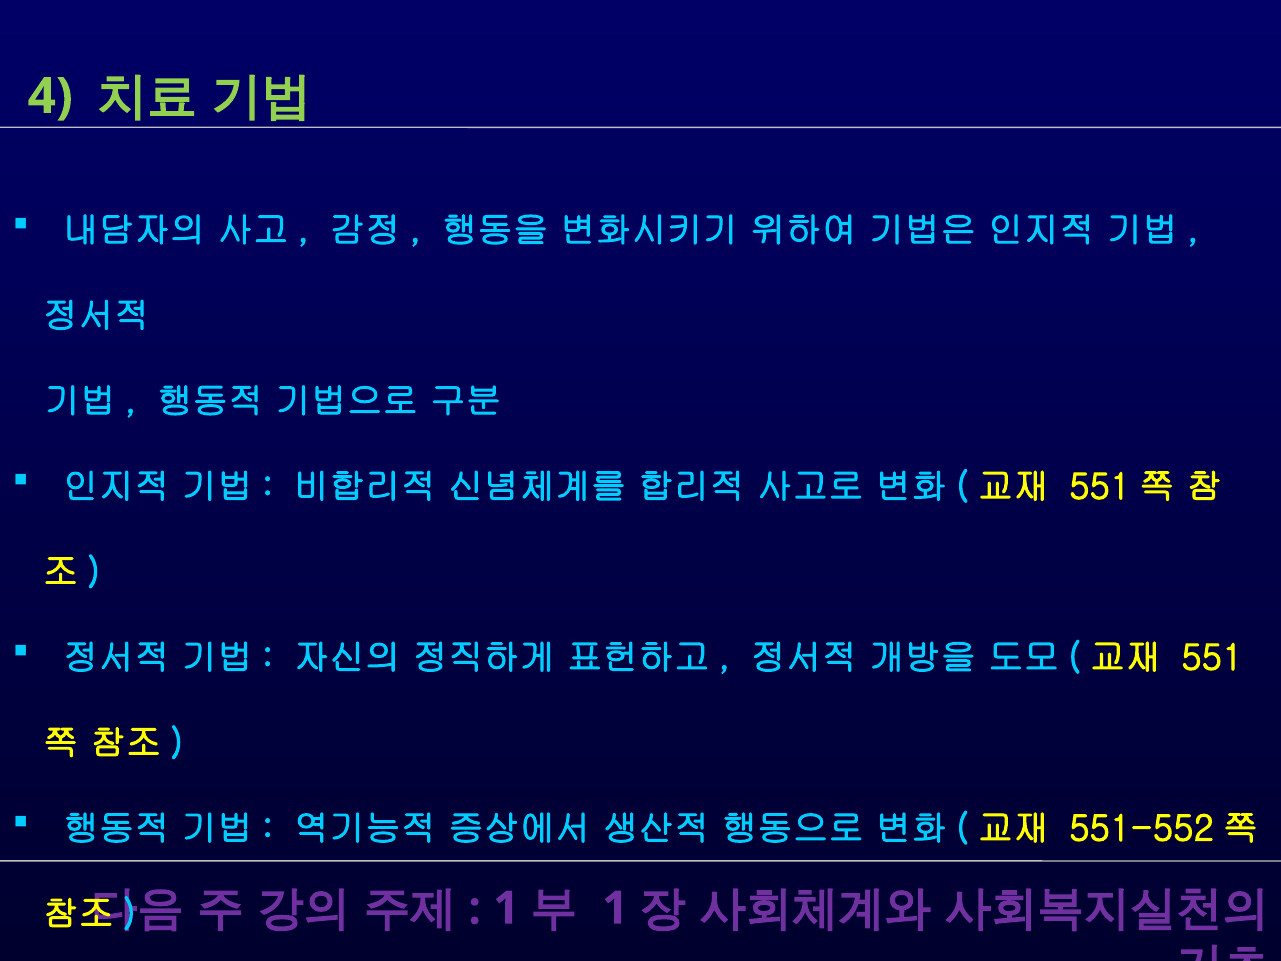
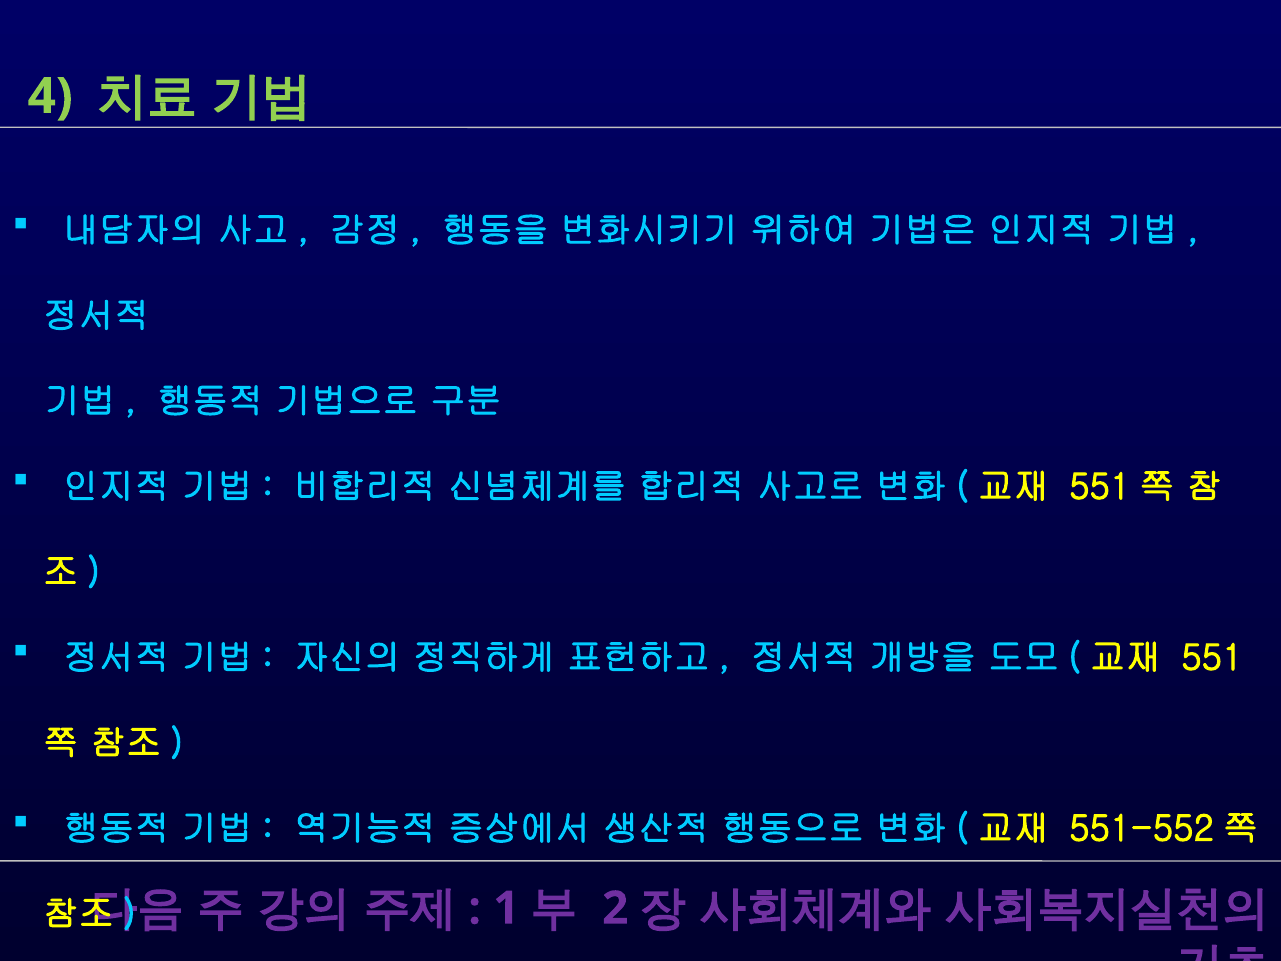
1: 1 -> 2 (615, 908)
